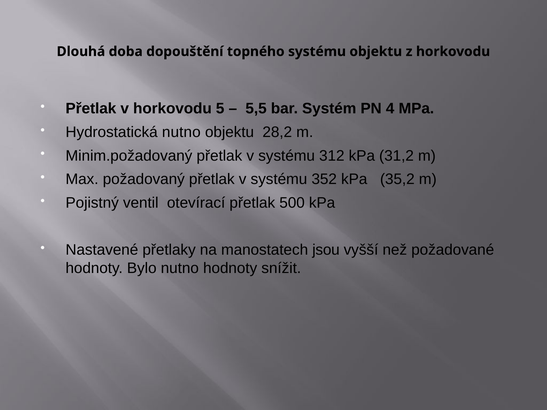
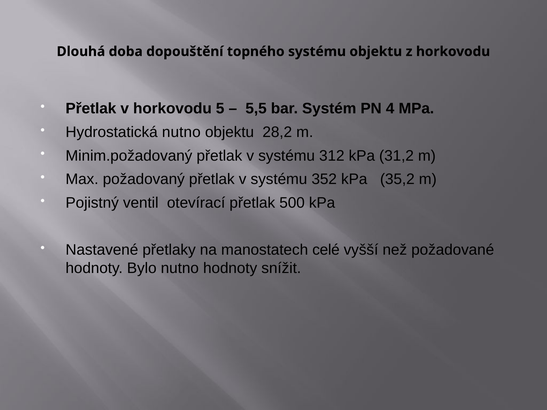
jsou: jsou -> celé (326, 250)
